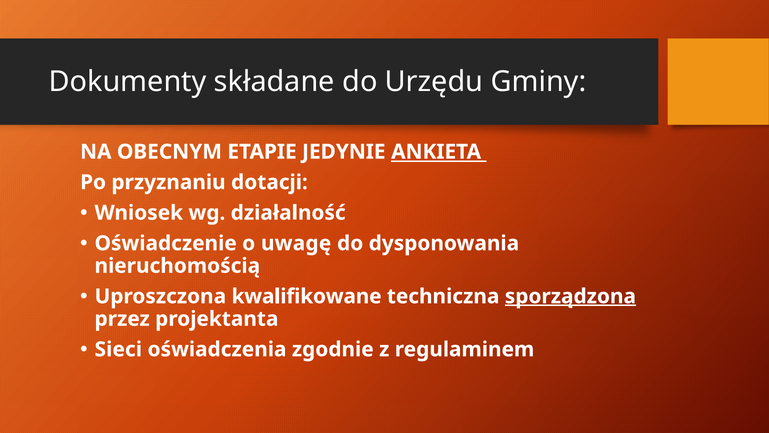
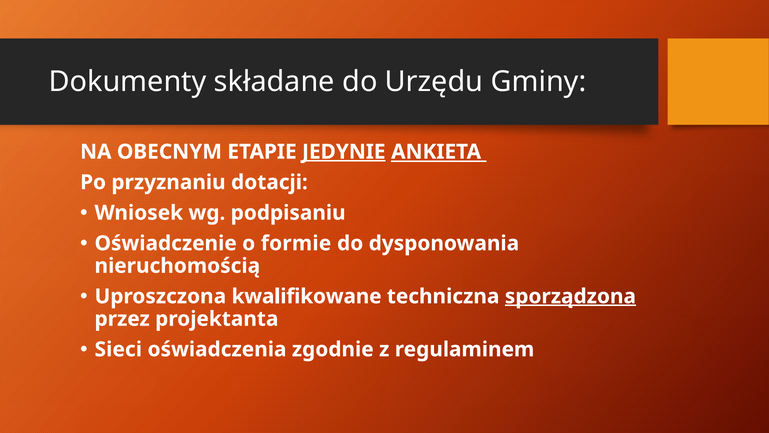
JEDYNIE underline: none -> present (344, 152)
działalność: działalność -> podpisaniu (288, 213)
uwagę: uwagę -> formie (296, 243)
